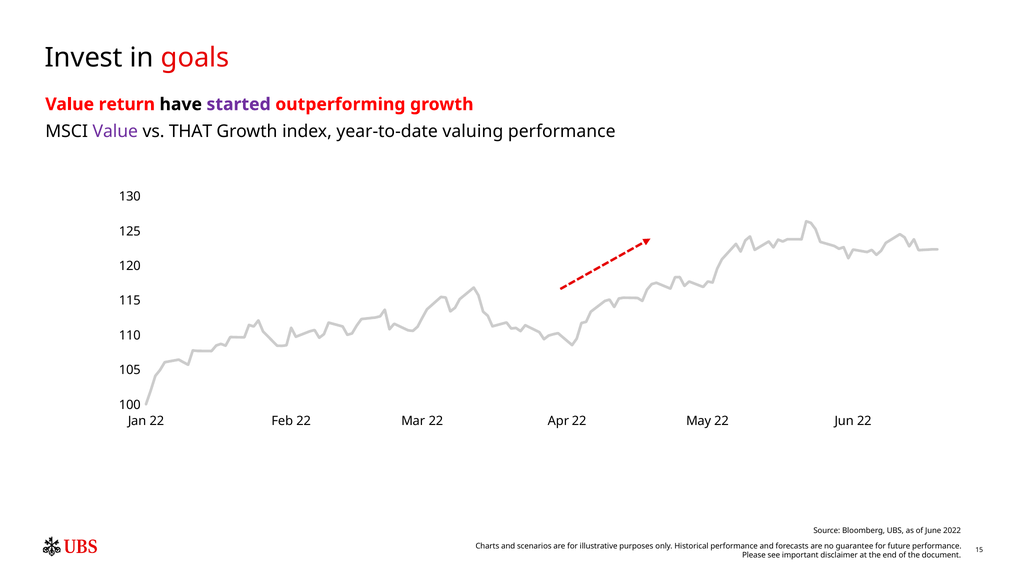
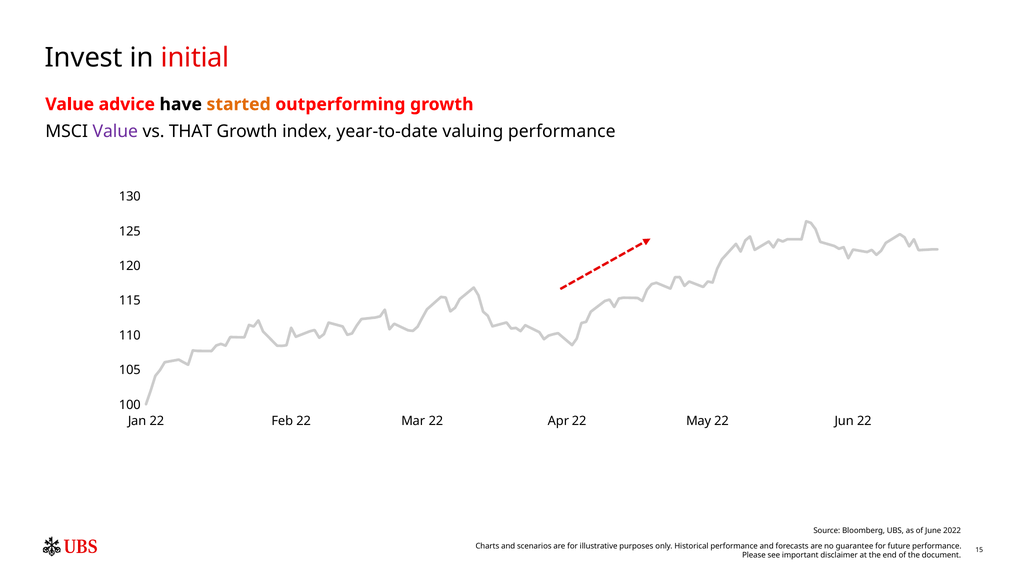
goals: goals -> initial (195, 58)
return: return -> advice (127, 104)
started colour: purple -> orange (239, 104)
